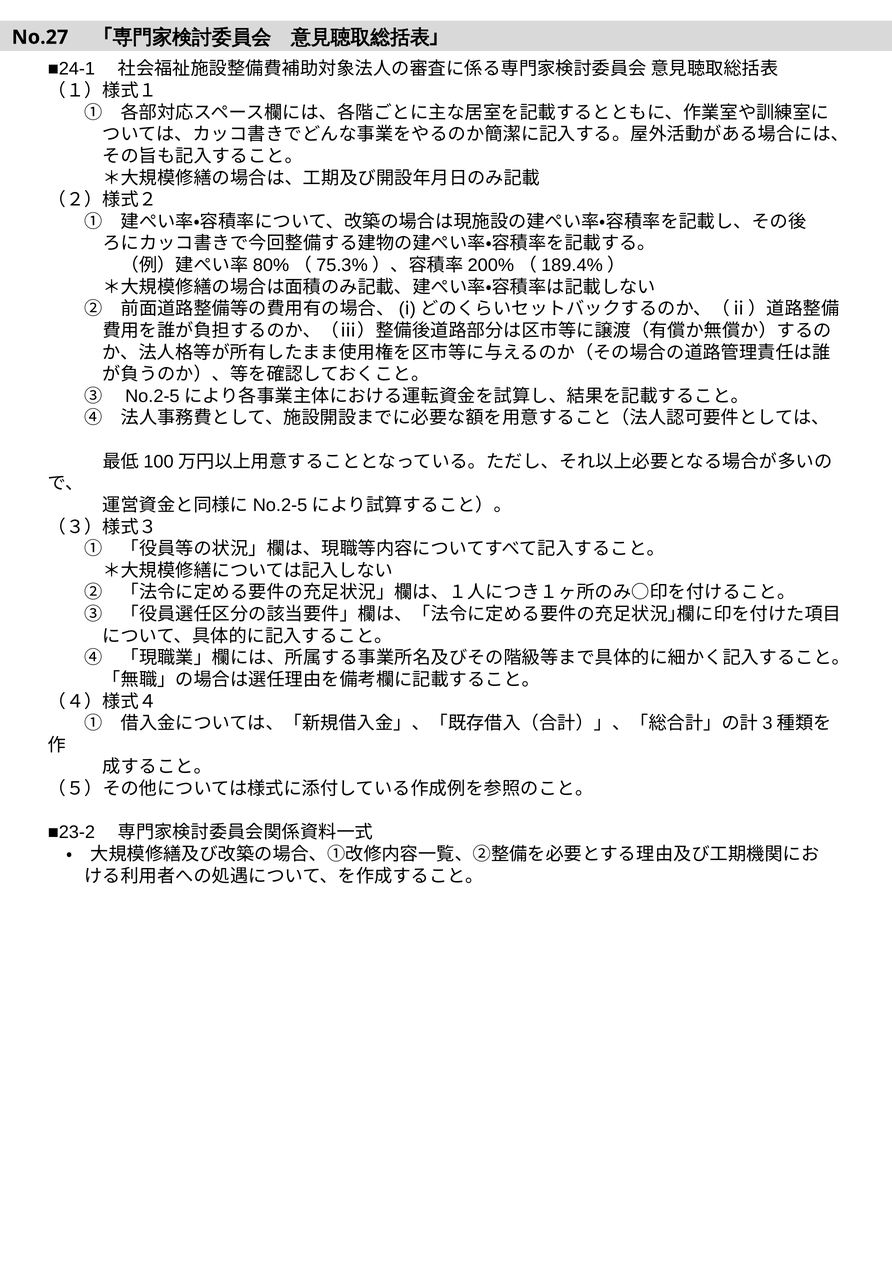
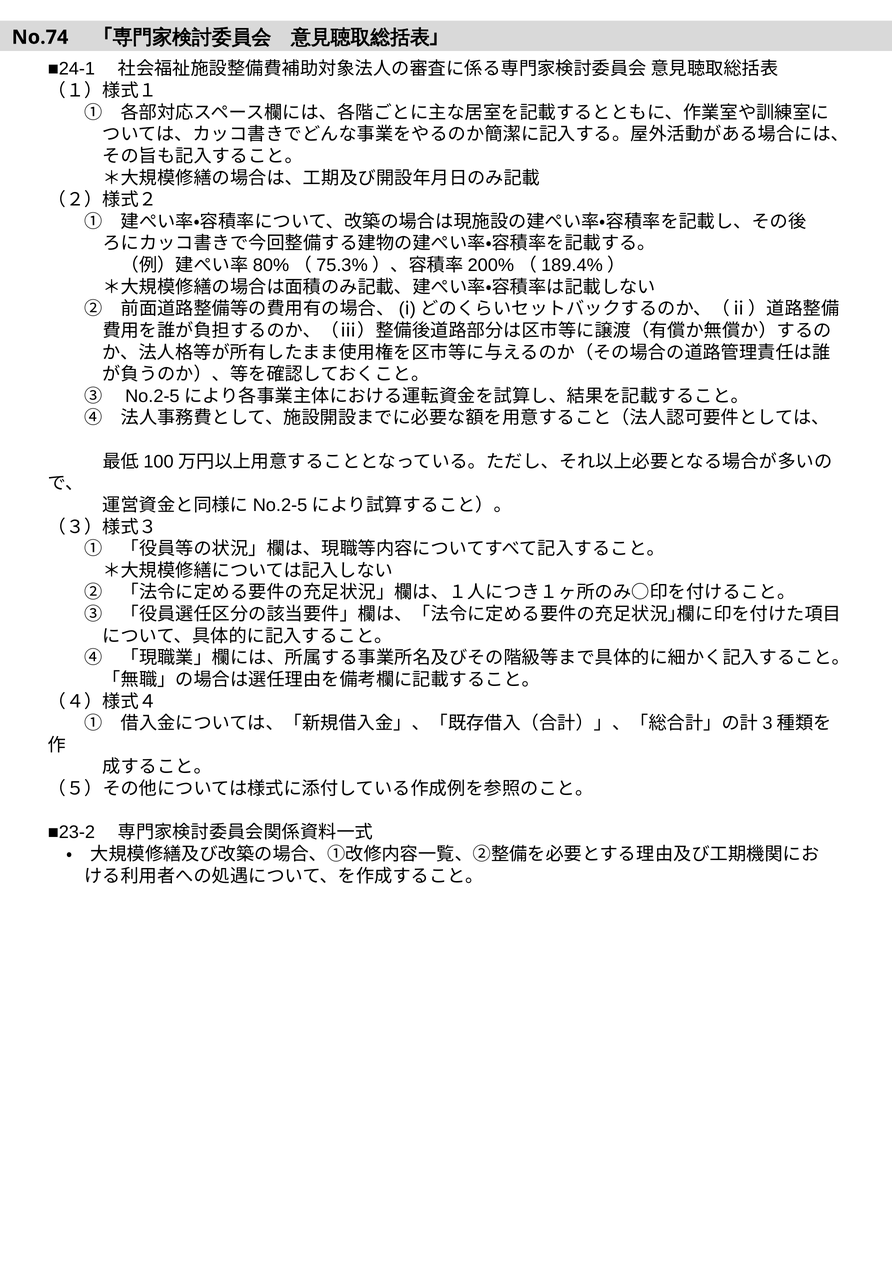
No.27: No.27 -> No.74 (40, 37)
